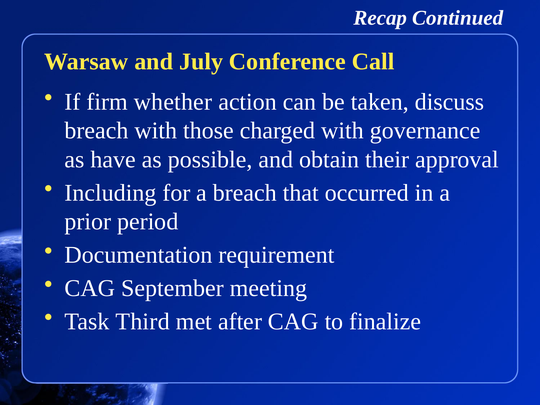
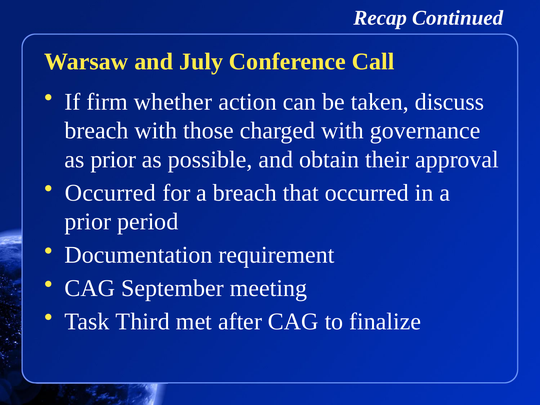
as have: have -> prior (113, 160)
Including: Including -> Occurred (110, 193)
